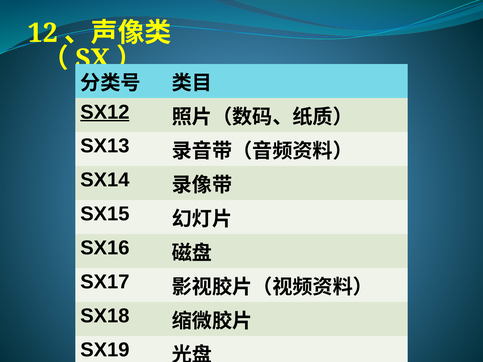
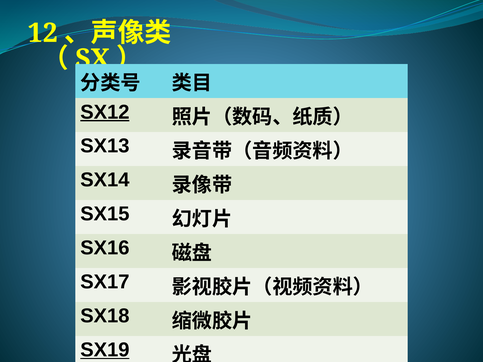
SX19 underline: none -> present (105, 350)
